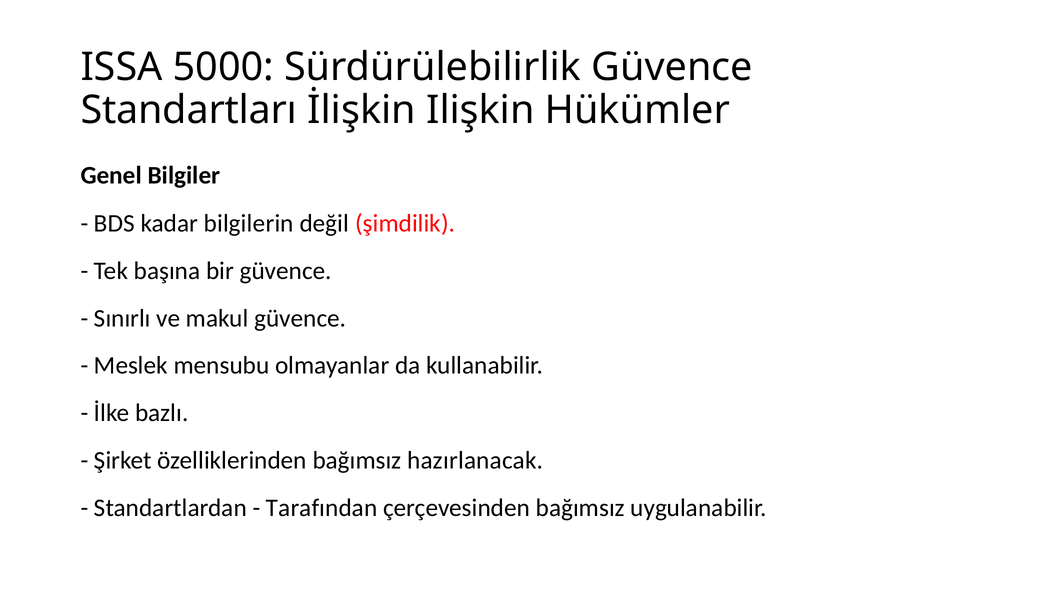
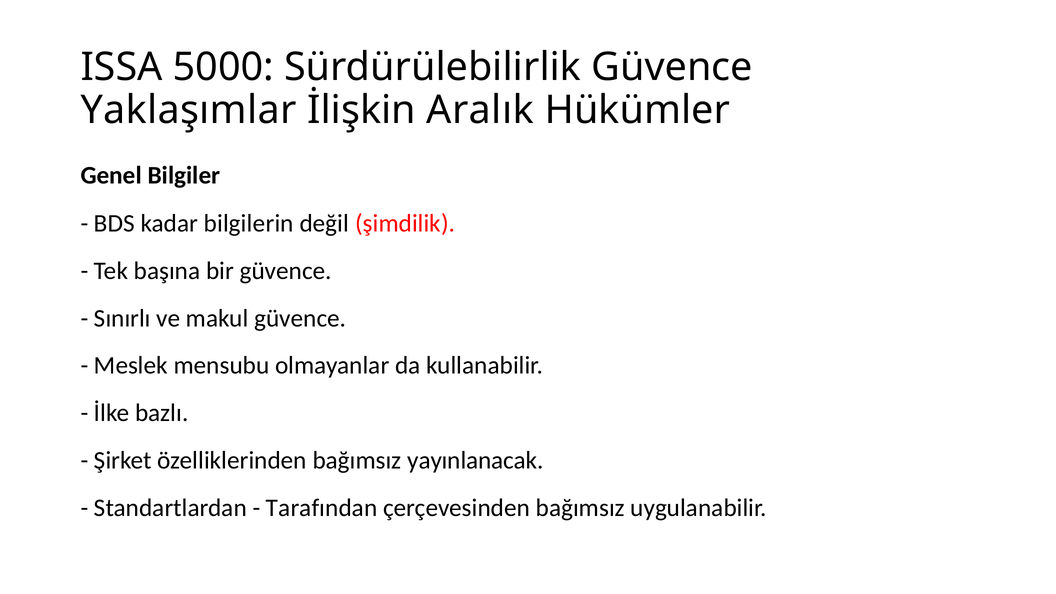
Standartları: Standartları -> Yaklaşımlar (189, 110)
Ilişkin: Ilişkin -> Aralık (480, 110)
hazırlanacak: hazırlanacak -> yayınlanacak (475, 460)
